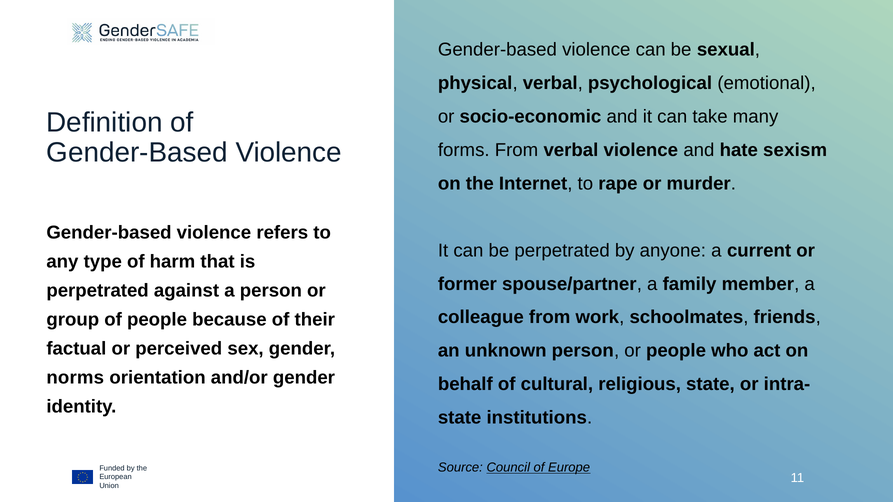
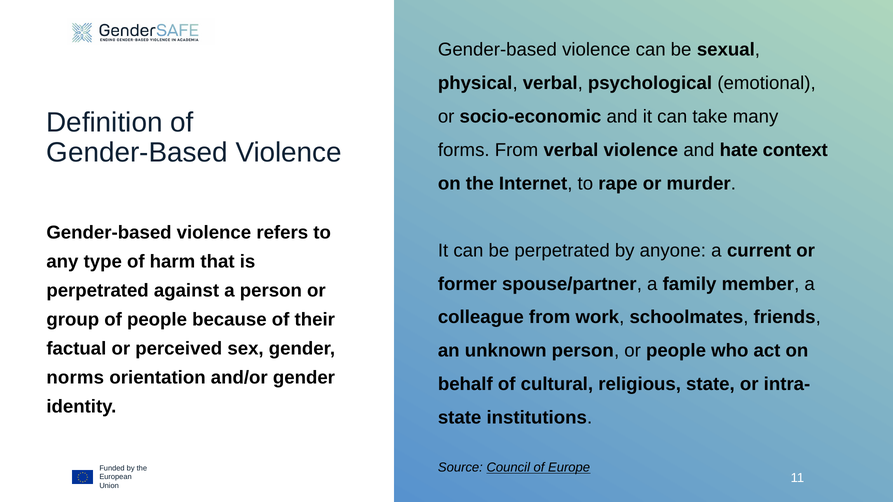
sexism: sexism -> context (795, 150)
